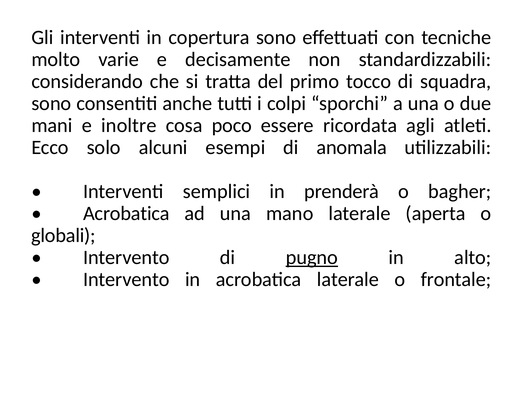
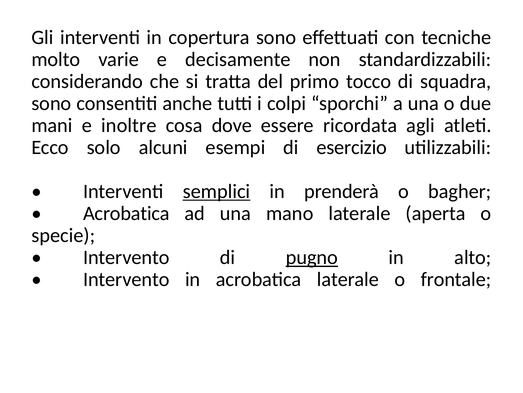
poco: poco -> dove (232, 125)
anomala: anomala -> esercizio (352, 147)
semplici underline: none -> present (217, 191)
globali: globali -> specie (63, 235)
